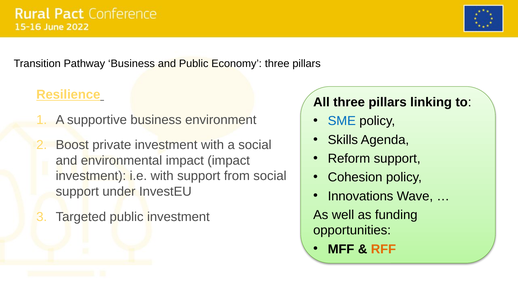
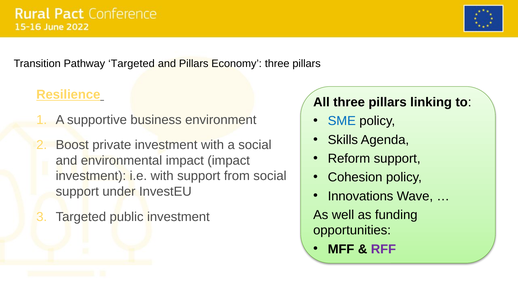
Pathway Business: Business -> Targeted (132, 64)
and Public: Public -> Pillars (194, 64)
RFF colour: orange -> purple (383, 249)
